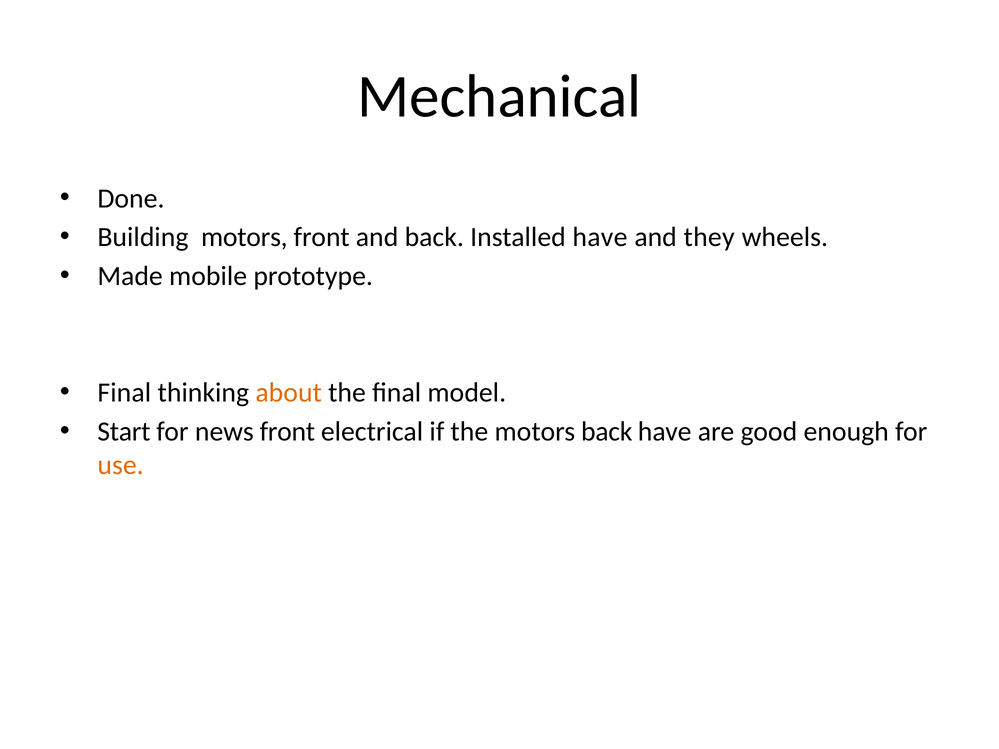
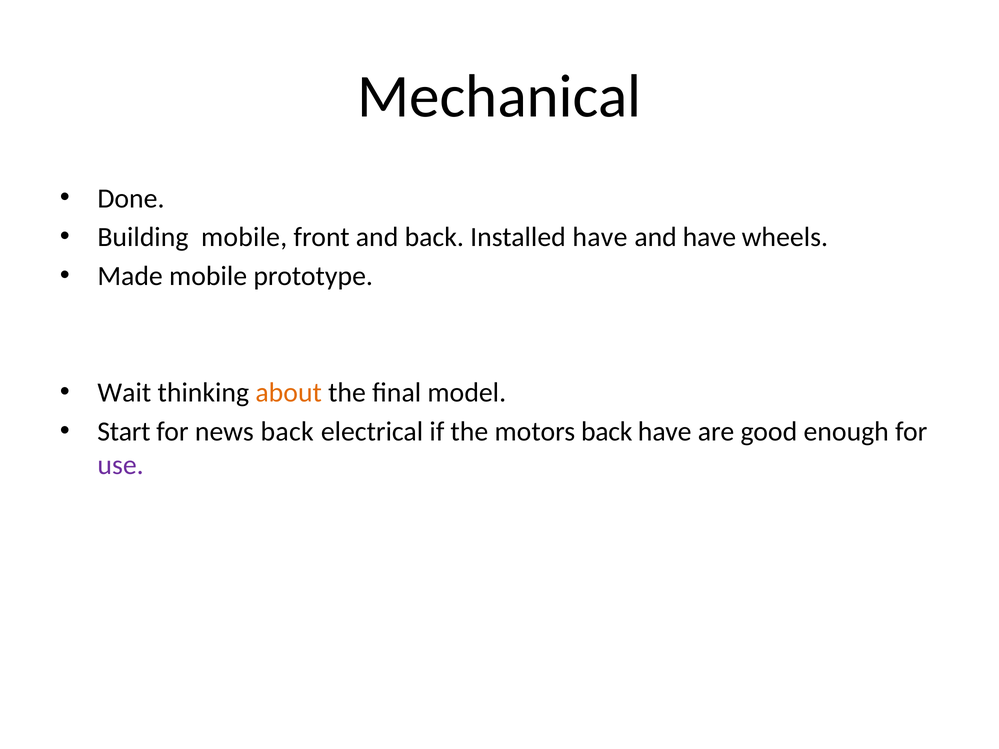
Building motors: motors -> mobile (244, 237)
and they: they -> have (709, 237)
Final: Final -> Wait (124, 393)
news front: front -> back (287, 432)
use colour: orange -> purple (121, 465)
